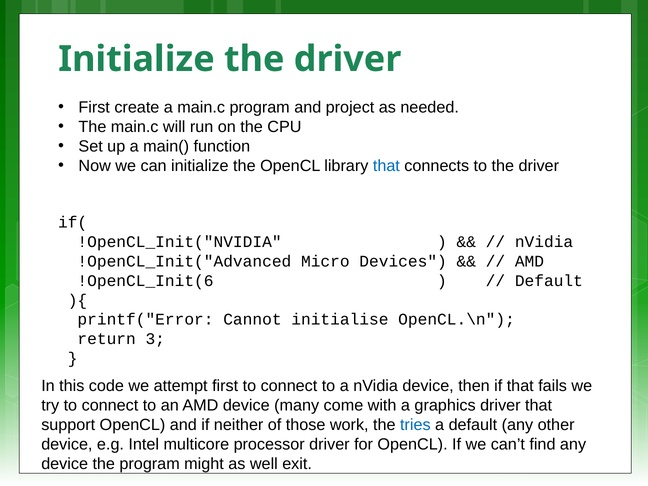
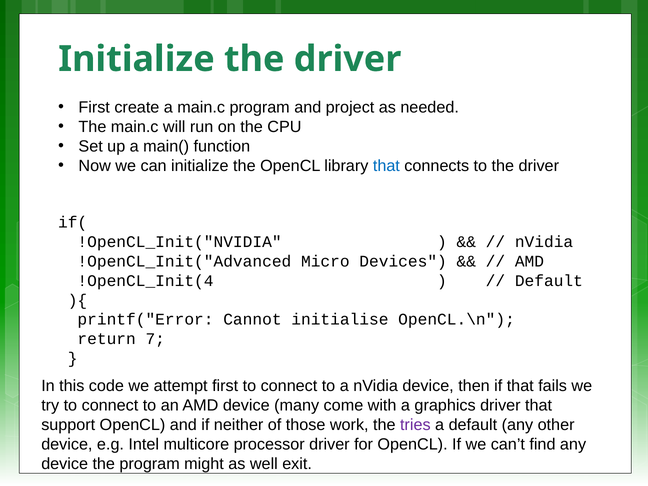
!OpenCL_Init(6: !OpenCL_Init(6 -> !OpenCL_Init(4 (146, 281)
3: 3 -> 7 (155, 339)
tries colour: blue -> purple (415, 425)
